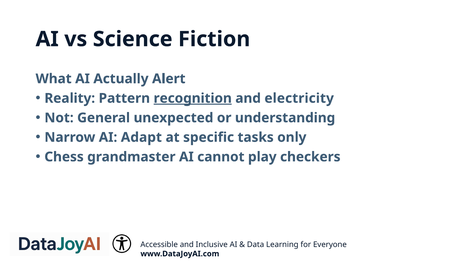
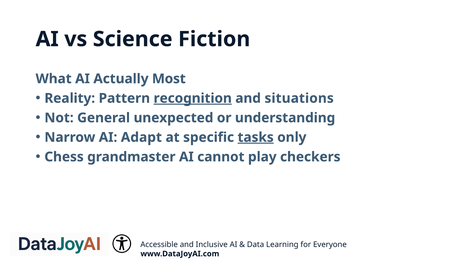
Alert: Alert -> Most (169, 79)
electricity: electricity -> situations (299, 99)
tasks underline: none -> present (256, 138)
